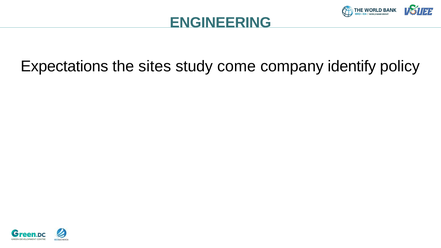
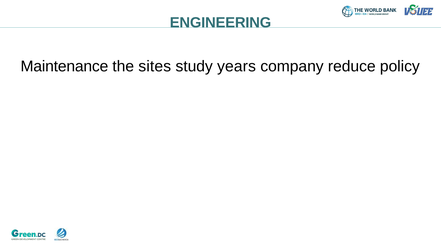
Expectations: Expectations -> Maintenance (64, 66)
come: come -> years (236, 66)
identify: identify -> reduce (352, 66)
